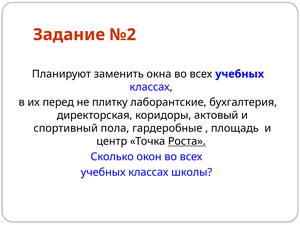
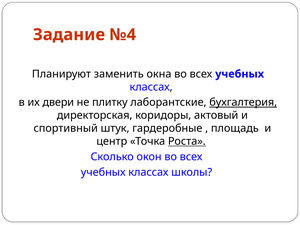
№2: №2 -> №4 (123, 35)
перед: перед -> двери (58, 102)
бухгалтерия underline: none -> present (243, 102)
пола: пола -> штук (115, 128)
